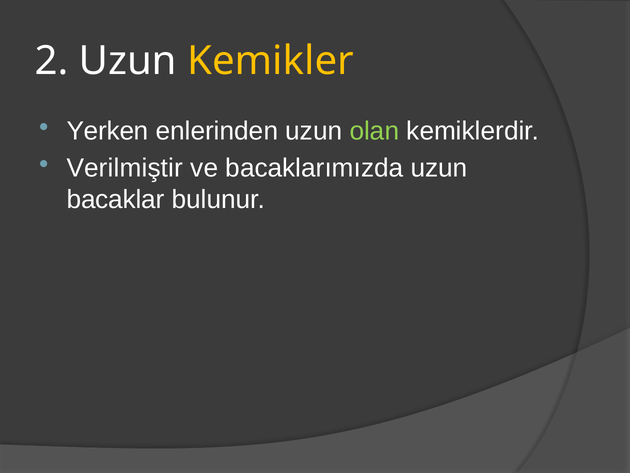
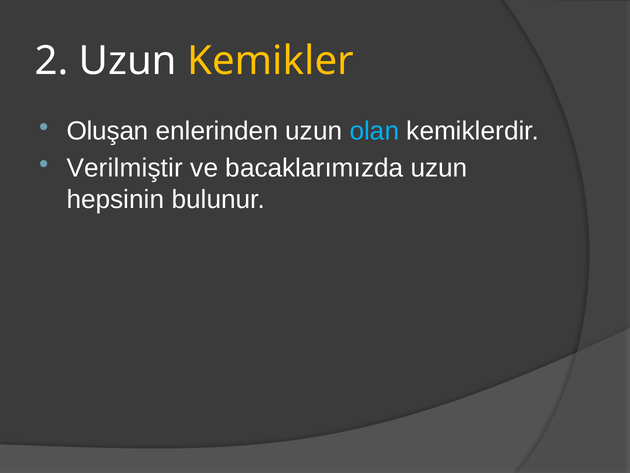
Yerken: Yerken -> Oluşan (108, 131)
olan colour: light green -> light blue (374, 131)
bacaklar: bacaklar -> hepsinin (115, 199)
